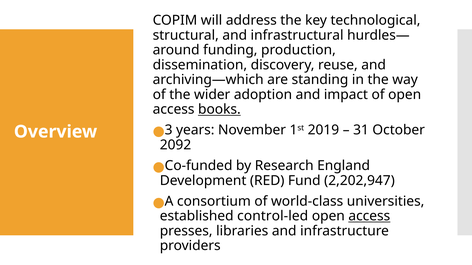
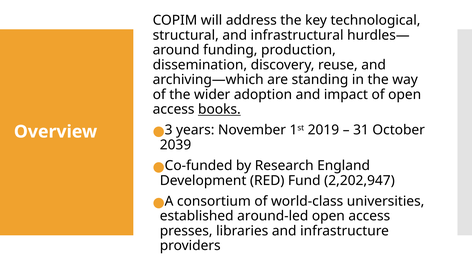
2092: 2092 -> 2039 (176, 145)
control-led: control-led -> around-led (273, 216)
access underline: present -> none (369, 216)
